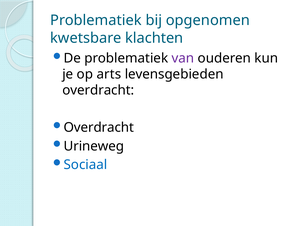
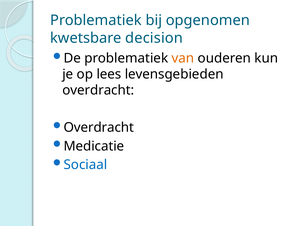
klachten: klachten -> decision (154, 38)
van colour: purple -> orange (183, 58)
arts: arts -> lees (109, 74)
Urineweg: Urineweg -> Medicatie (94, 146)
